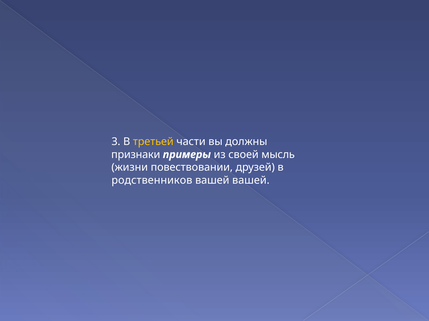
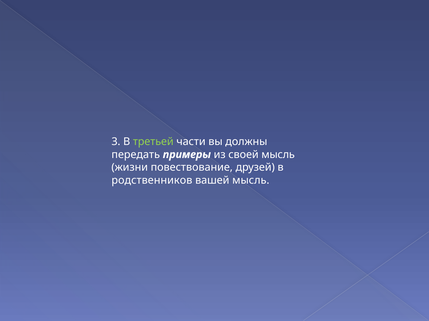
третьей colour: yellow -> light green (153, 142)
признаки: признаки -> передать (136, 155)
повествовании: повествовании -> повествование (192, 168)
вашей вашей: вашей -> мысль (251, 181)
